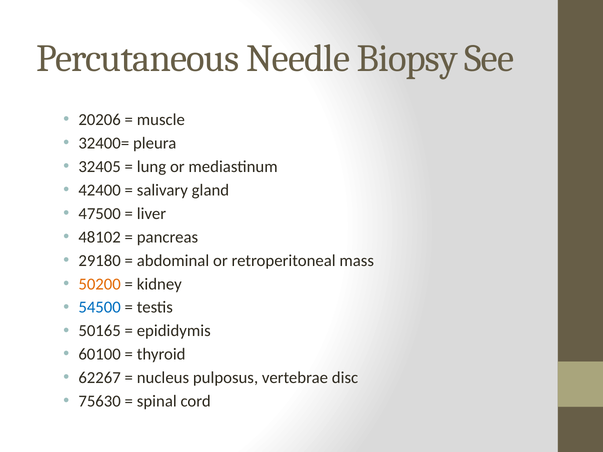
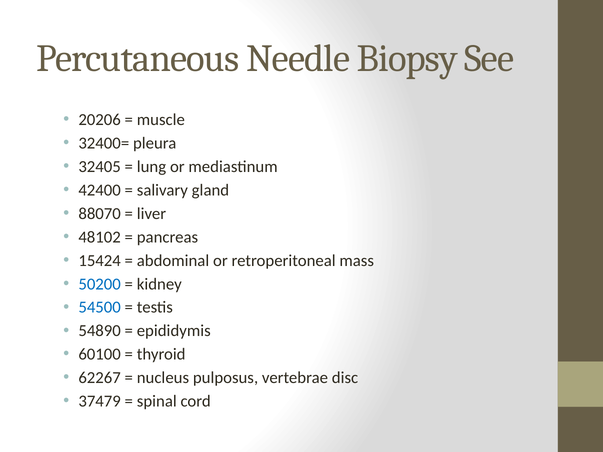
47500: 47500 -> 88070 (100, 214)
29180: 29180 -> 15424 (100, 261)
50200 colour: orange -> blue (100, 284)
50165: 50165 -> 54890 (100, 331)
75630: 75630 -> 37479 (100, 402)
